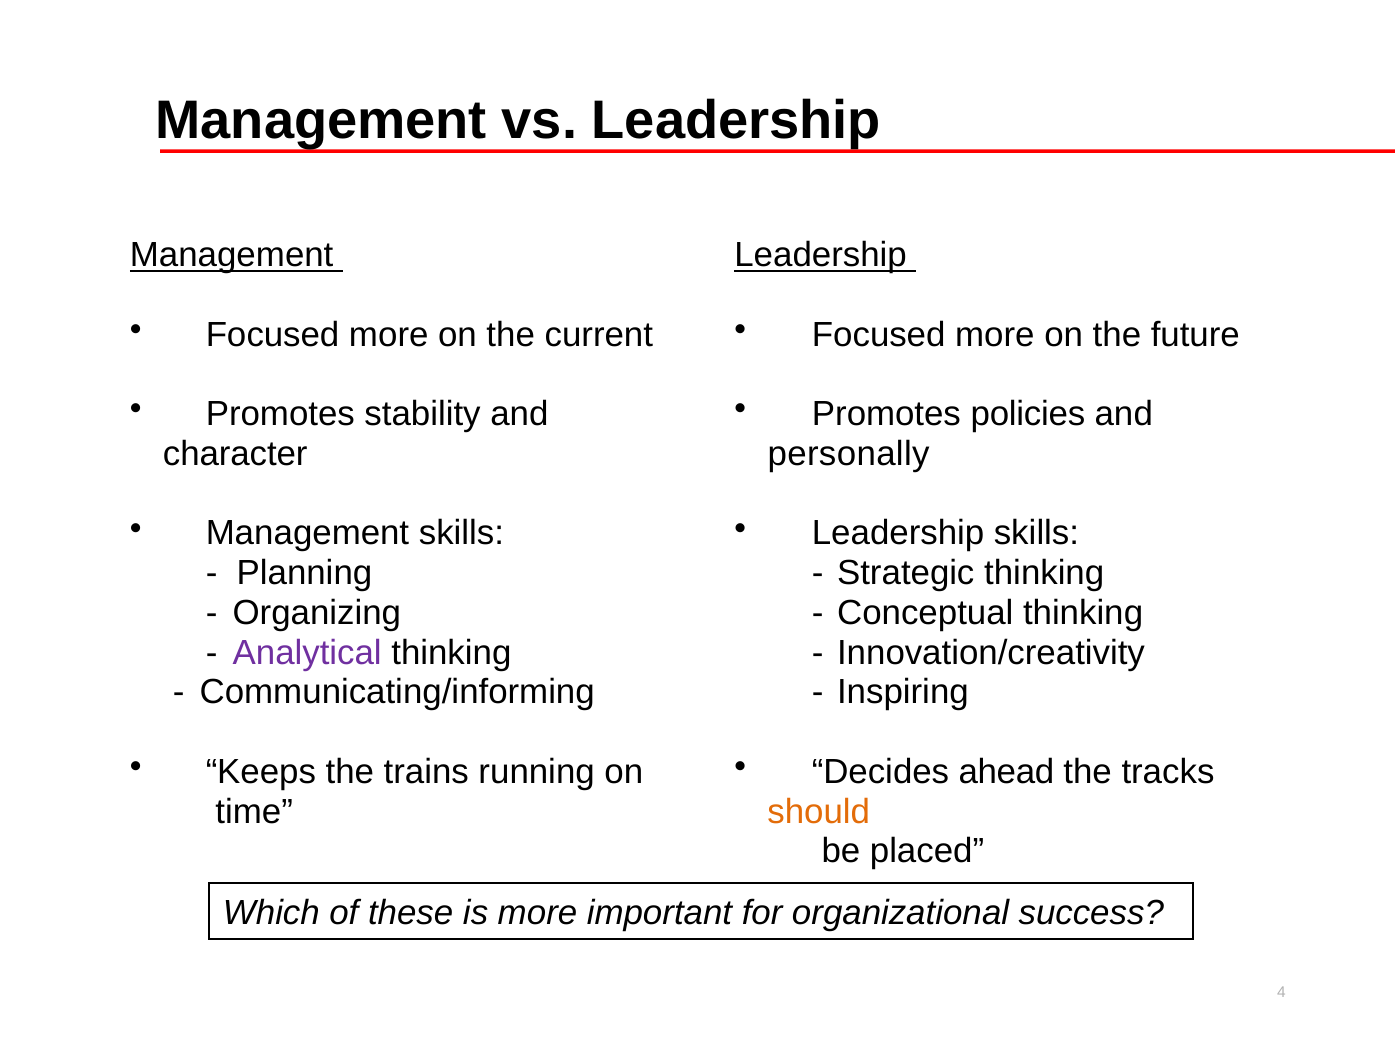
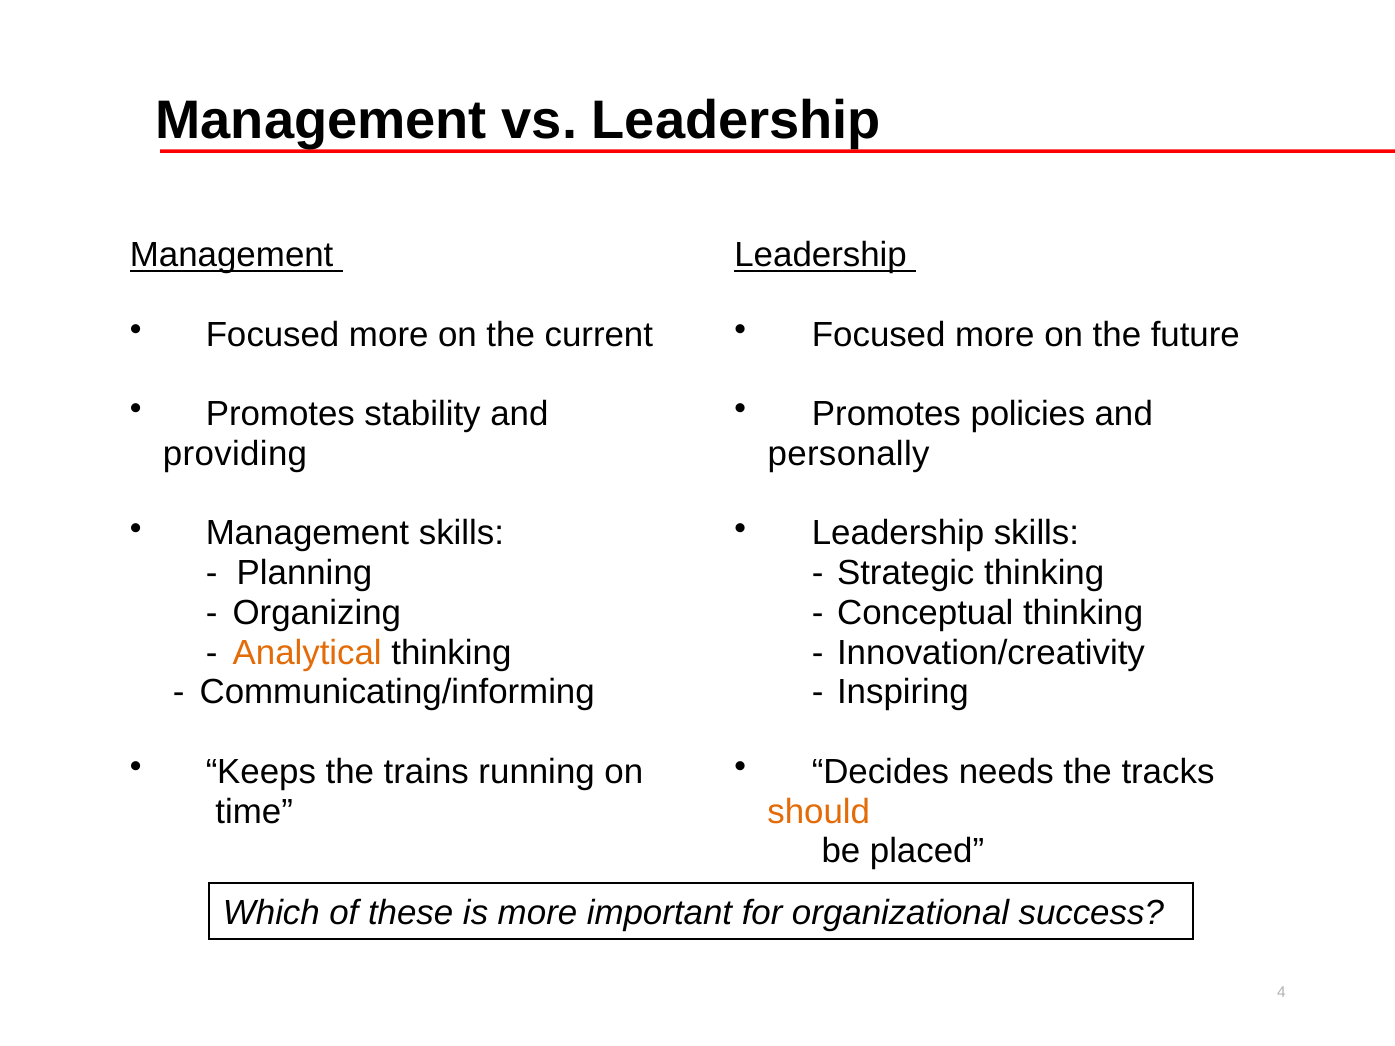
character: character -> providing (235, 454)
Analytical colour: purple -> orange (307, 653)
ahead: ahead -> needs (1006, 772)
